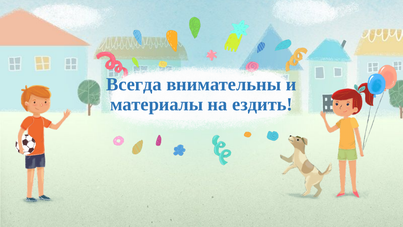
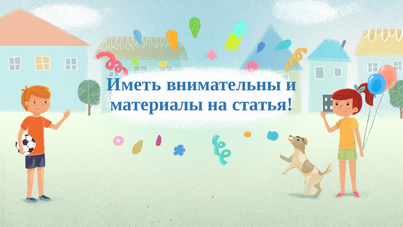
Всегда: Всегда -> Иметь (134, 84)
ездить: ездить -> статья (262, 104)
